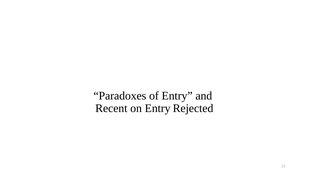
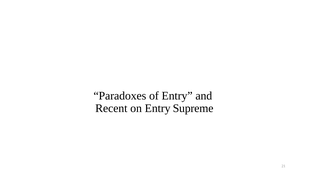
Rejected: Rejected -> Supreme (193, 108)
